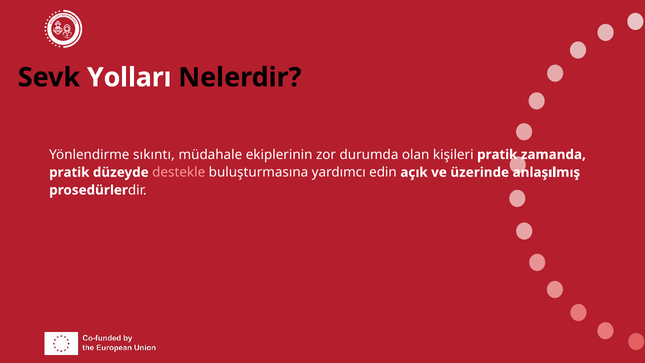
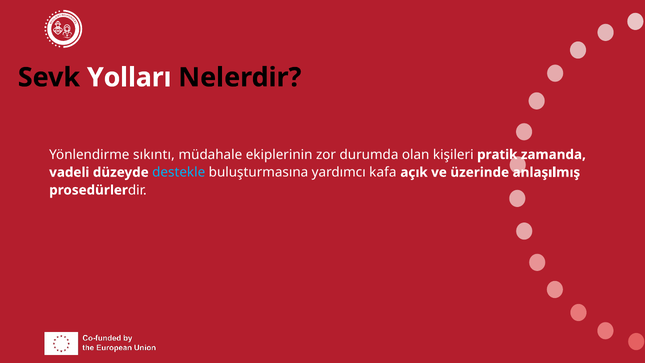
pratik: pratik -> vadeli (69, 172)
destekle colour: pink -> light blue (179, 172)
edin: edin -> kafa (383, 172)
